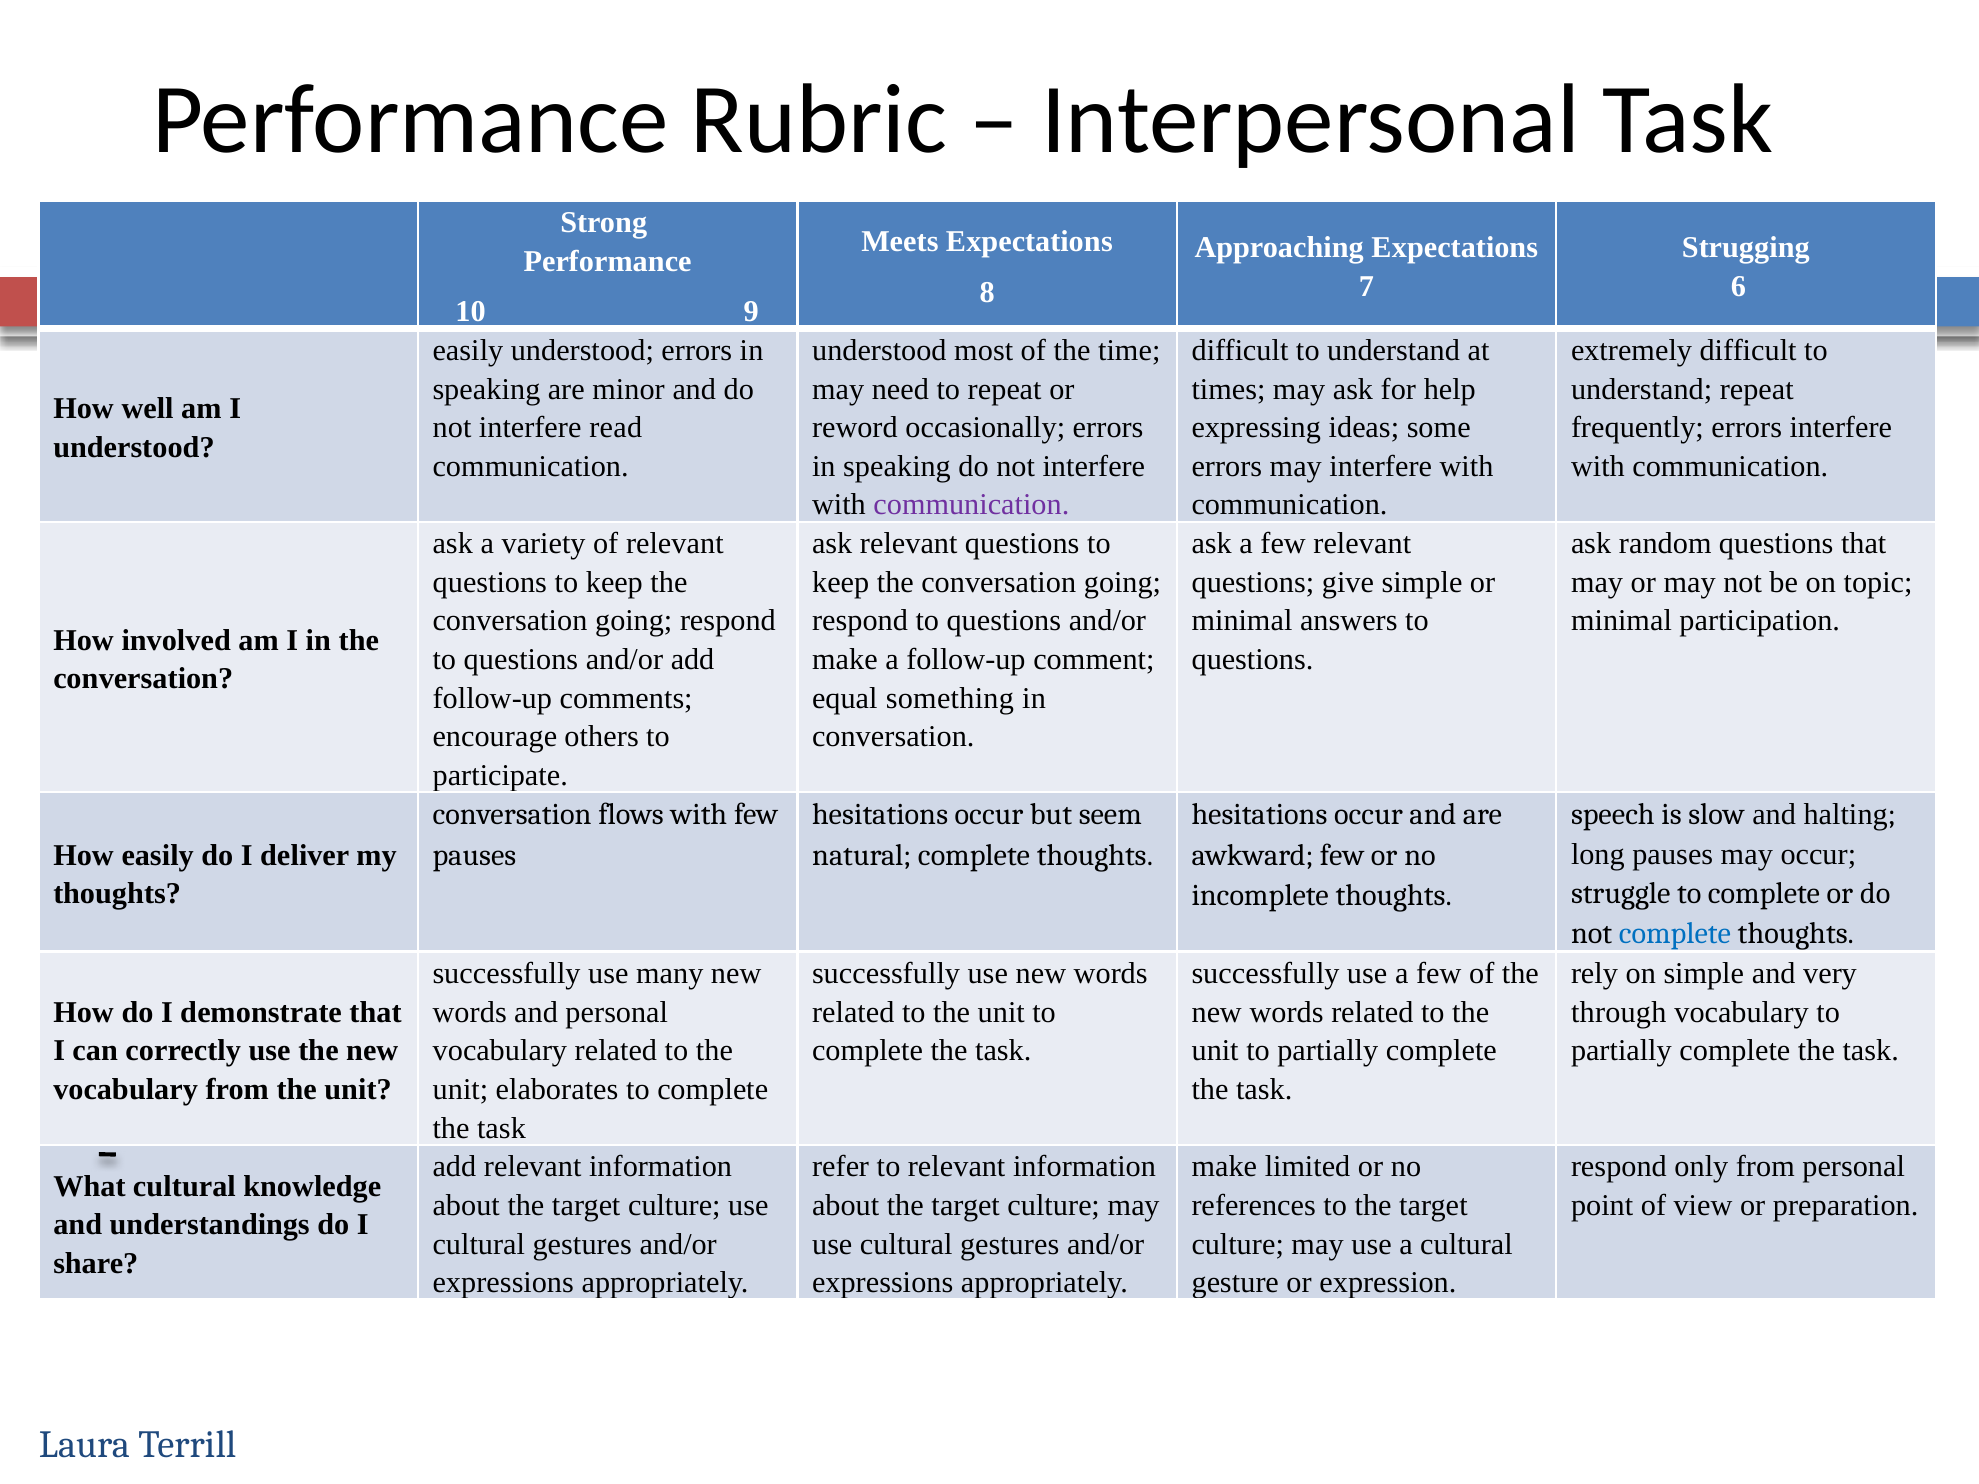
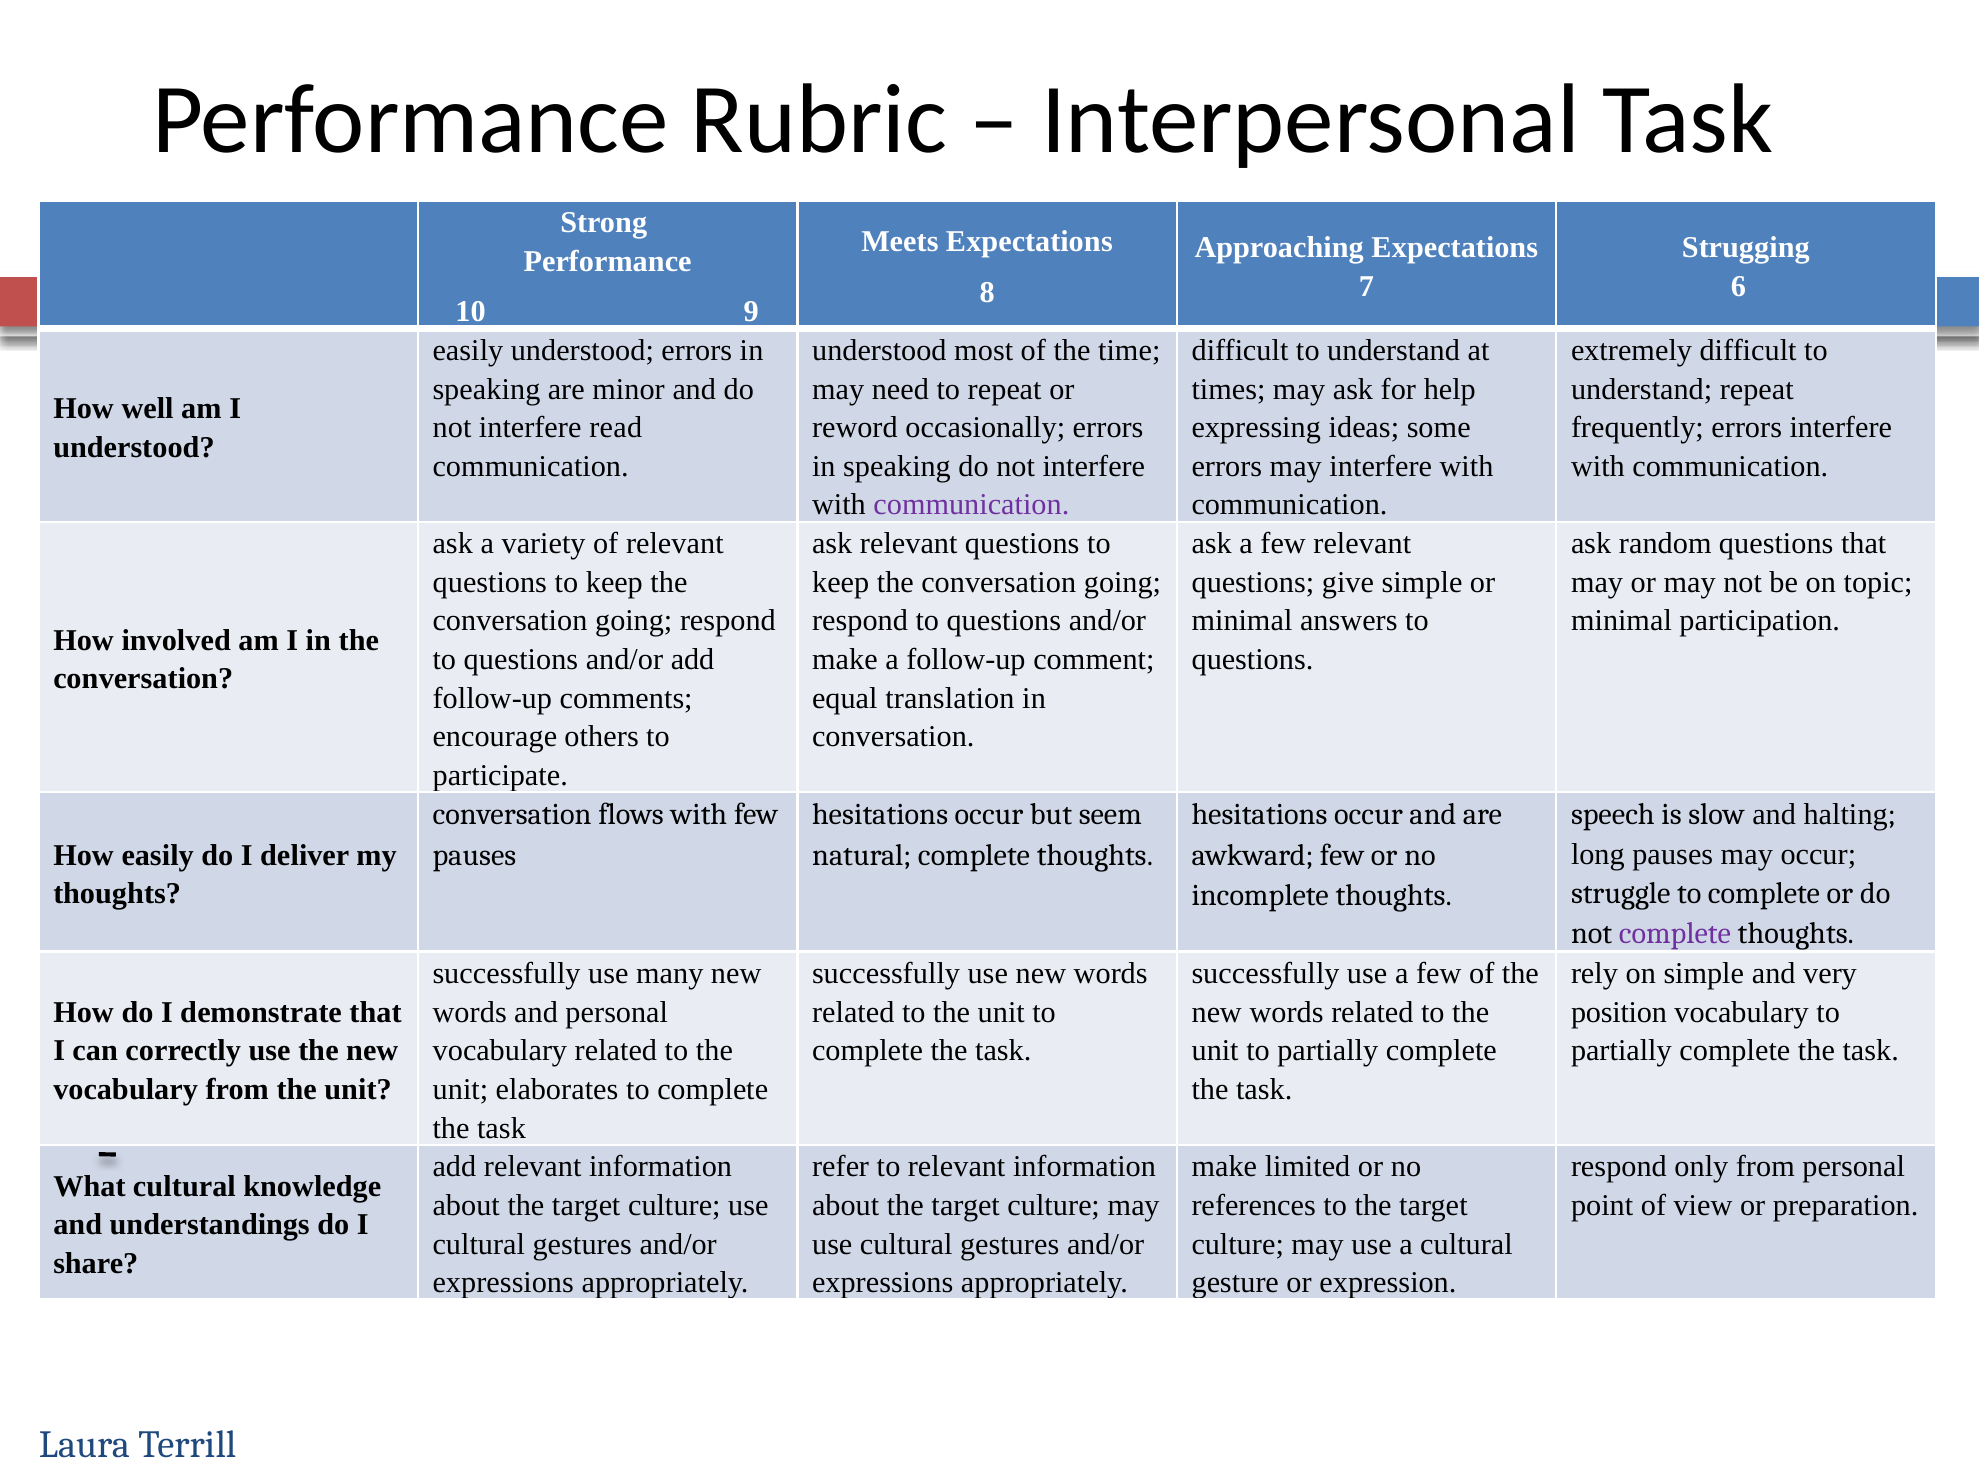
something: something -> translation (950, 698)
complete colour: blue -> purple (1675, 934)
through: through -> position (1619, 1012)
